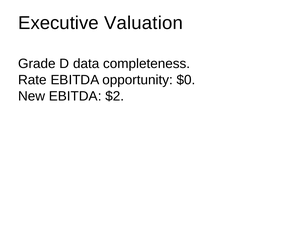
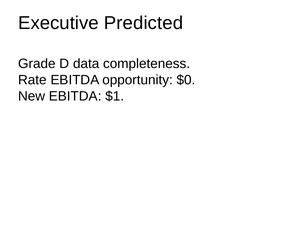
Valuation: Valuation -> Predicted (144, 23)
$2: $2 -> $1 (115, 96)
